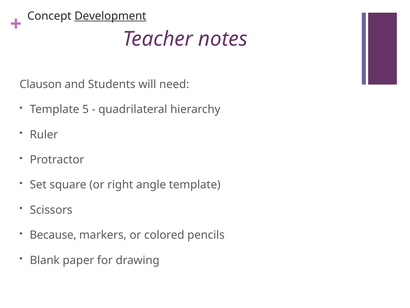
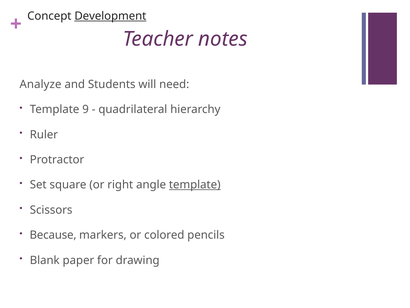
Clauson: Clauson -> Analyze (41, 84)
5: 5 -> 9 (86, 109)
template underline: none -> present (195, 185)
